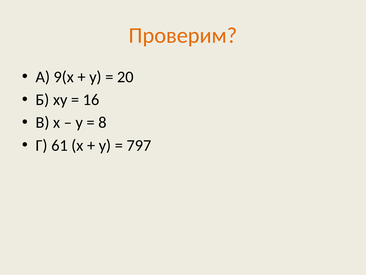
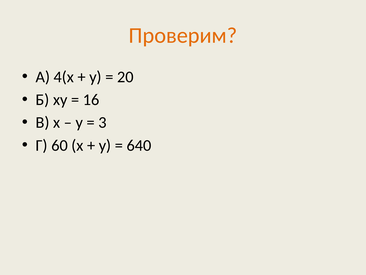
9(х: 9(х -> 4(х (64, 77)
8: 8 -> 3 (103, 122)
61: 61 -> 60 (60, 145)
797: 797 -> 640 (139, 145)
